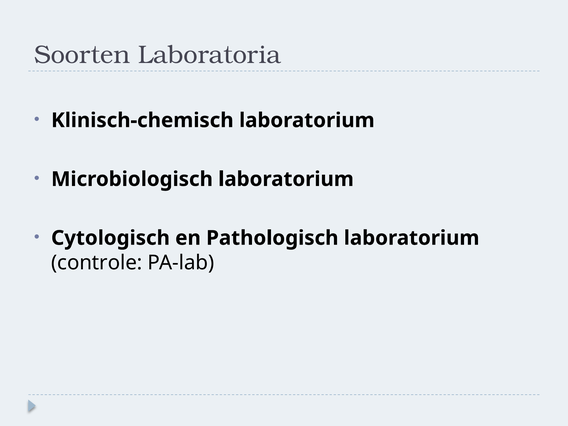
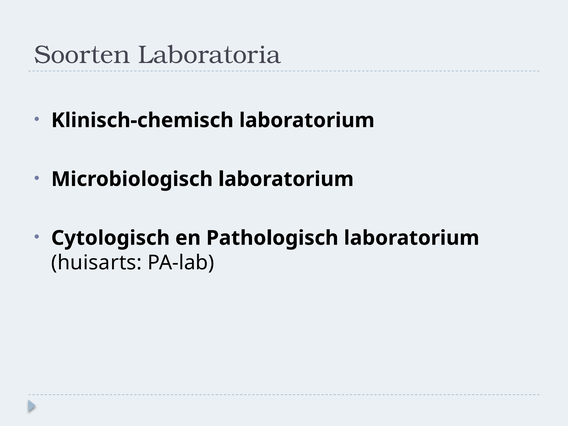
controle: controle -> huisarts (97, 263)
